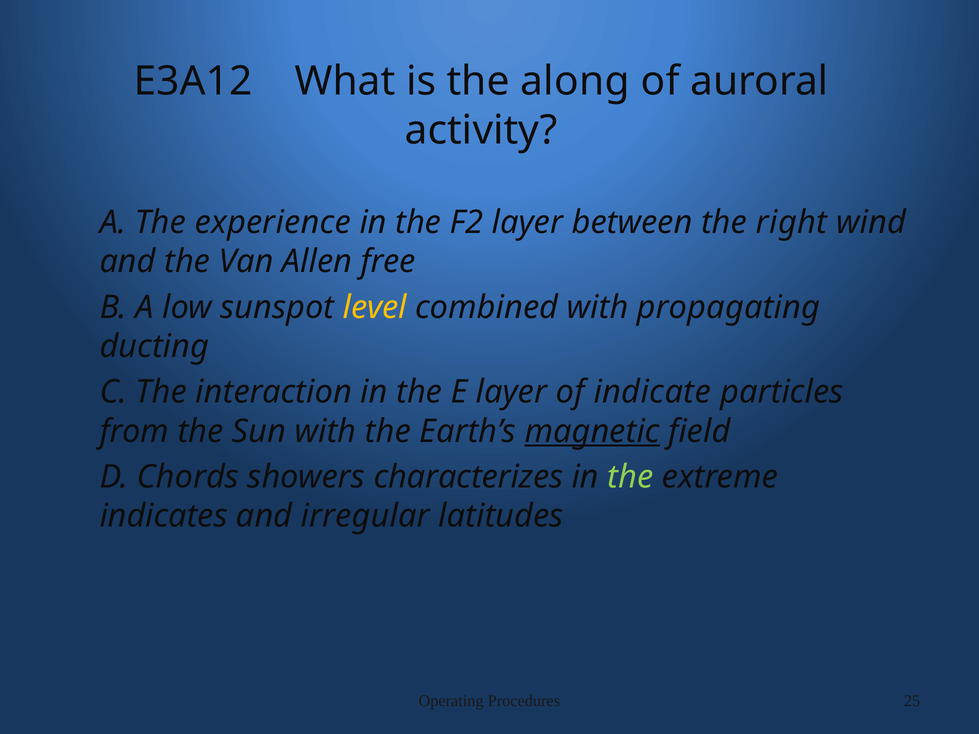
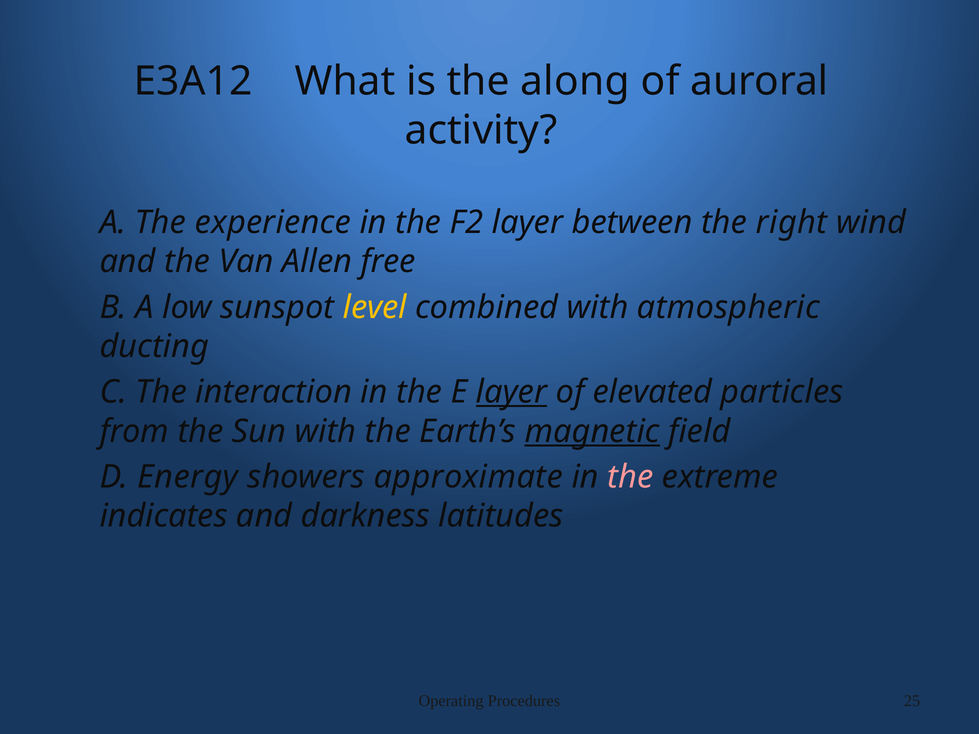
propagating: propagating -> atmospheric (728, 307)
layer underline: none -> present (512, 392)
indicate: indicate -> elevated (652, 392)
Chords: Chords -> Energy (188, 477)
characterizes: characterizes -> approximate (468, 477)
the colour: light green -> pink (630, 477)
irregular: irregular -> darkness (365, 516)
